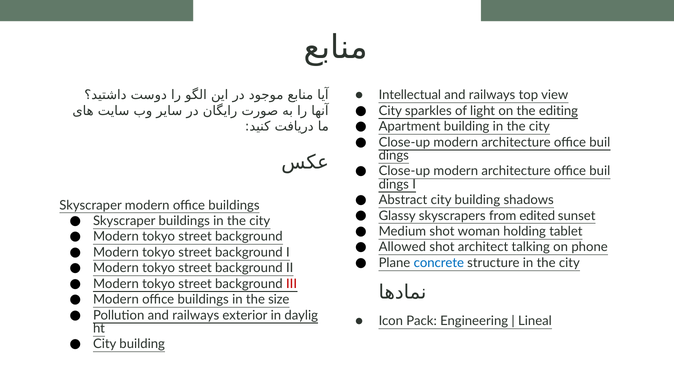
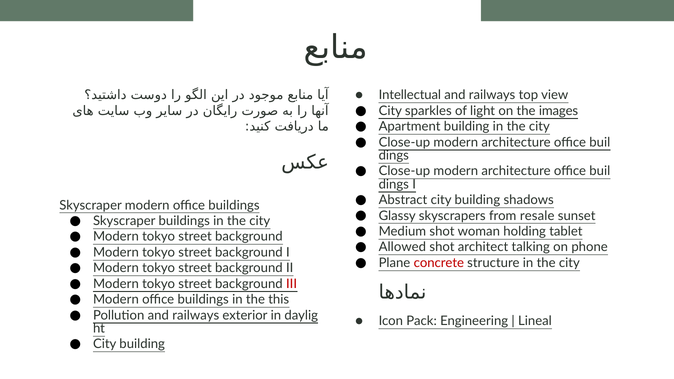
editing: editing -> images (559, 111)
edited: edited -> resale (537, 216)
concrete colour: blue -> red (439, 263)
size: size -> this (279, 300)
